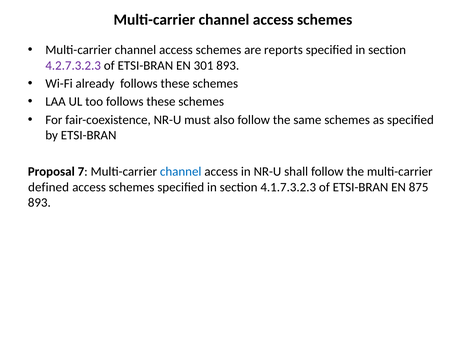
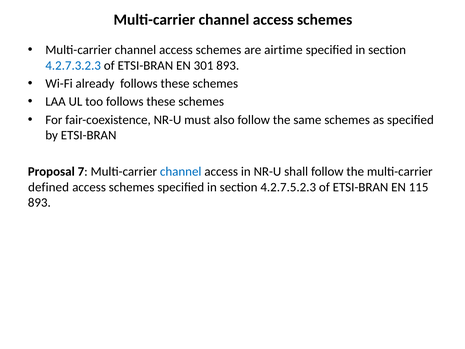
reports: reports -> airtime (283, 50)
4.2.7.3.2.3 colour: purple -> blue (73, 65)
4.1.7.3.2.3: 4.1.7.3.2.3 -> 4.2.7.5.2.3 (288, 187)
875: 875 -> 115 (419, 187)
